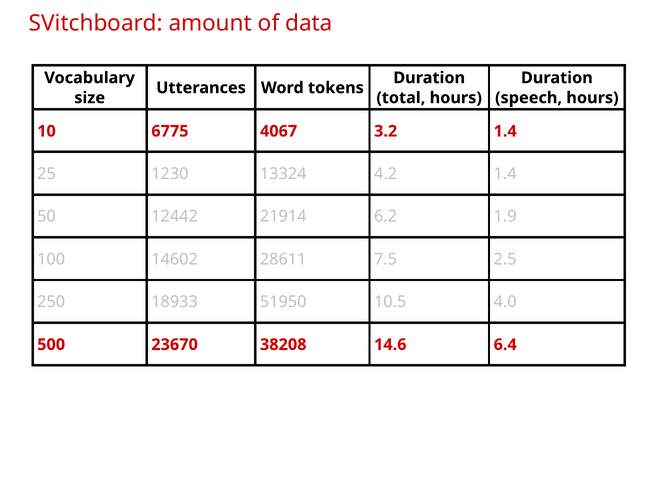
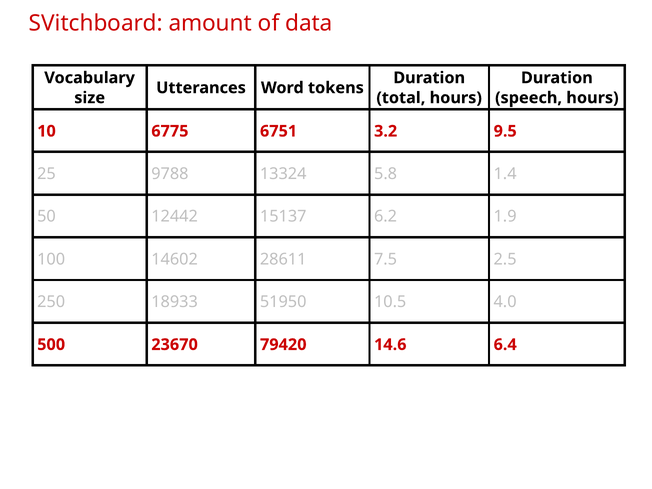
4067: 4067 -> 6751 (279, 131)
3.2 1.4: 1.4 -> 9.5 (505, 131)
1230: 1230 -> 9788 (170, 174)
4.2: 4.2 -> 5.8 (386, 174)
21914: 21914 -> 15137 (283, 217)
38208: 38208 -> 79420 (283, 345)
